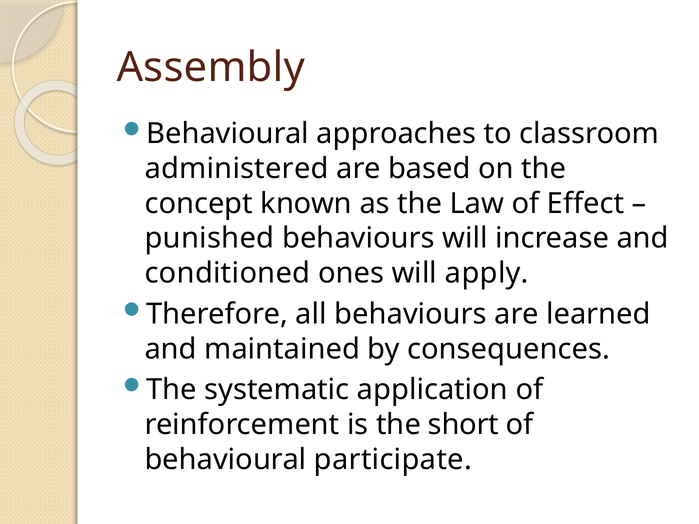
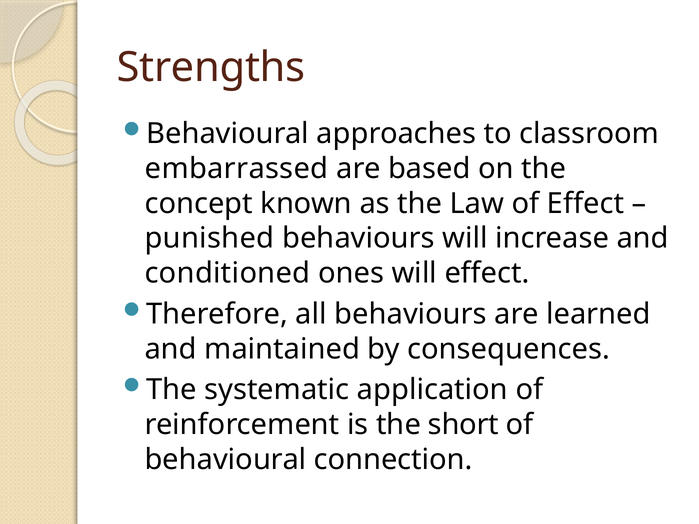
Assembly: Assembly -> Strengths (211, 68)
administered: administered -> embarrassed (237, 169)
will apply: apply -> effect (487, 273)
participate: participate -> connection (393, 460)
